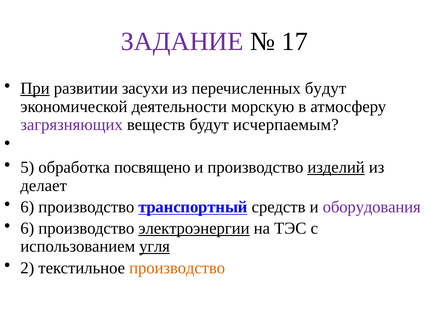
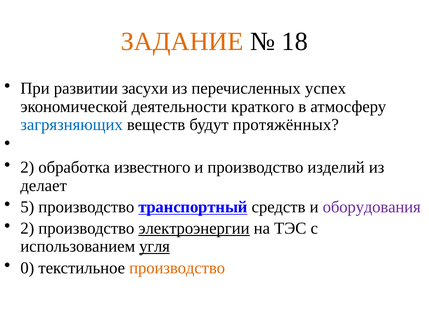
ЗАДАНИЕ colour: purple -> orange (182, 42)
17: 17 -> 18 (295, 42)
При underline: present -> none (35, 88)
перечисленных будут: будут -> успех (326, 88)
морскую: морскую -> краткого (263, 106)
загрязняющих colour: purple -> blue (72, 124)
исчерпаемым: исчерпаемым -> протяжённых (286, 124)
5: 5 -> 2 (27, 167)
посвящено: посвящено -> известного (152, 167)
изделий underline: present -> none (336, 167)
6: 6 -> 5 (27, 207)
6: 6 -> 2 (27, 228)
2: 2 -> 0 (27, 268)
